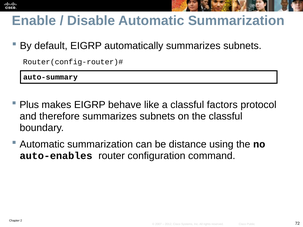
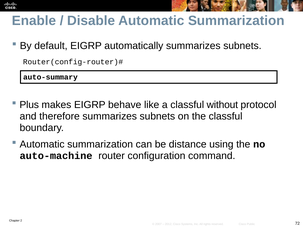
factors: factors -> without (222, 105)
auto-enables: auto-enables -> auto-machine (56, 156)
